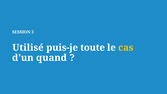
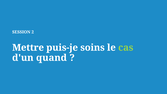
Utilisé: Utilisé -> Mettre (28, 48)
toute: toute -> soins (93, 48)
cas colour: yellow -> light green (126, 48)
